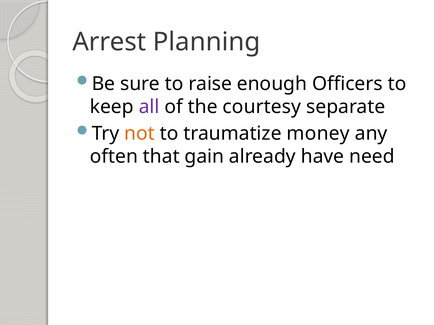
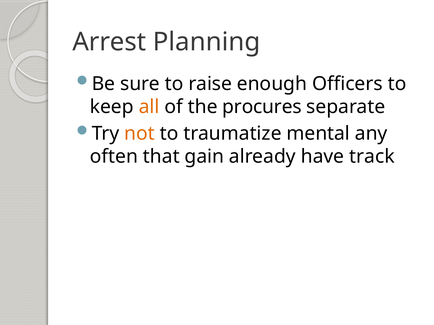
all colour: purple -> orange (149, 107)
courtesy: courtesy -> procures (262, 107)
money: money -> mental (318, 134)
need: need -> track (372, 157)
